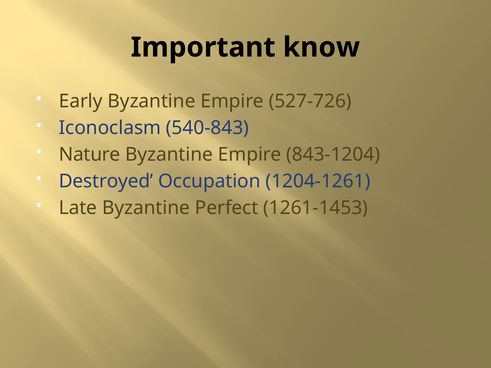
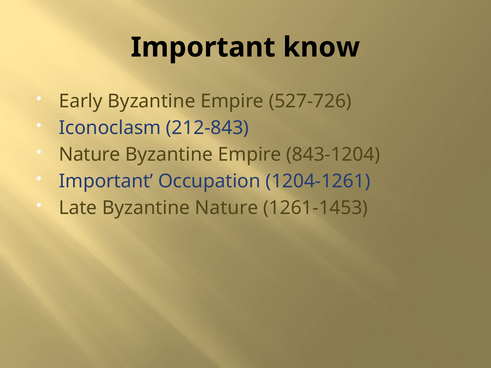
540-843: 540-843 -> 212-843 (207, 128)
Destroyed: Destroyed -> Important (106, 181)
Byzantine Perfect: Perfect -> Nature (227, 208)
